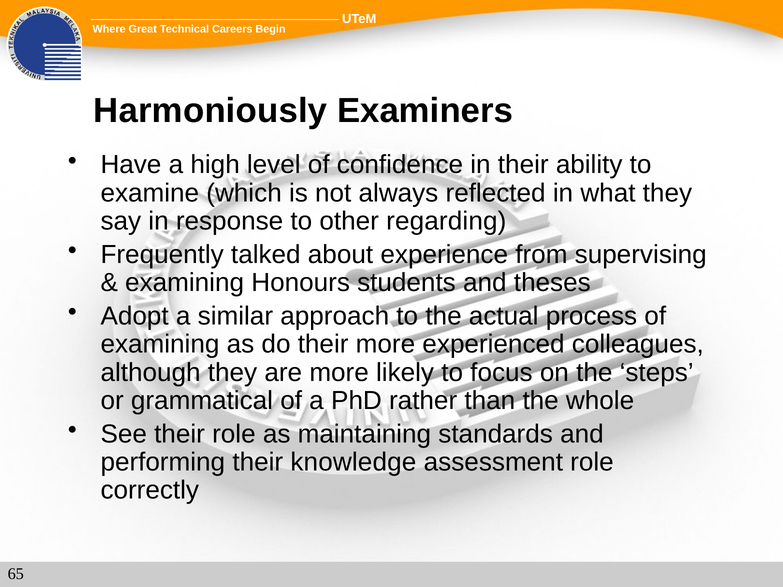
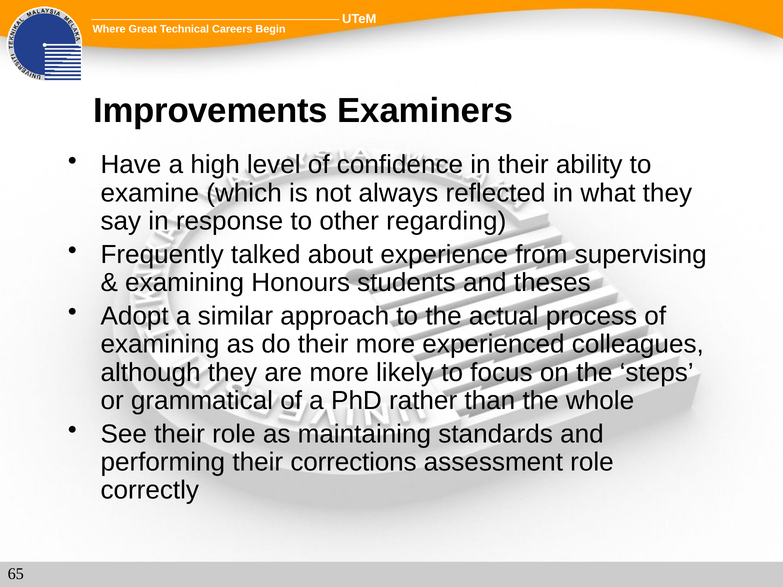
Harmoniously: Harmoniously -> Improvements (211, 111)
knowledge: knowledge -> corrections (354, 462)
